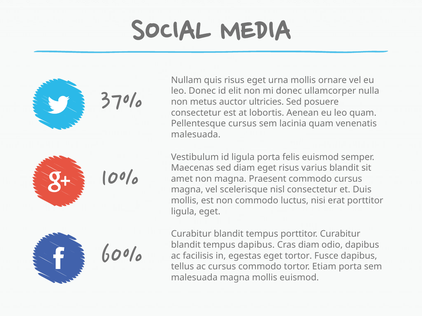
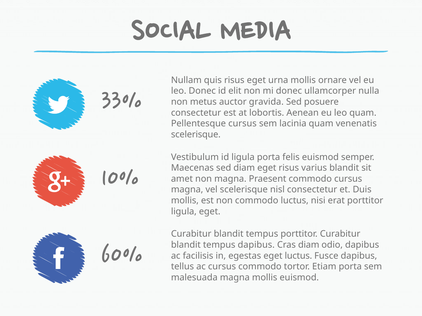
37%: 37% -> 33% (122, 102)
ultricies: ultricies -> gravida (266, 102)
malesuada: malesuada -> scelerisque (196, 135)
eget tortor: tortor -> luctus (298, 256)
